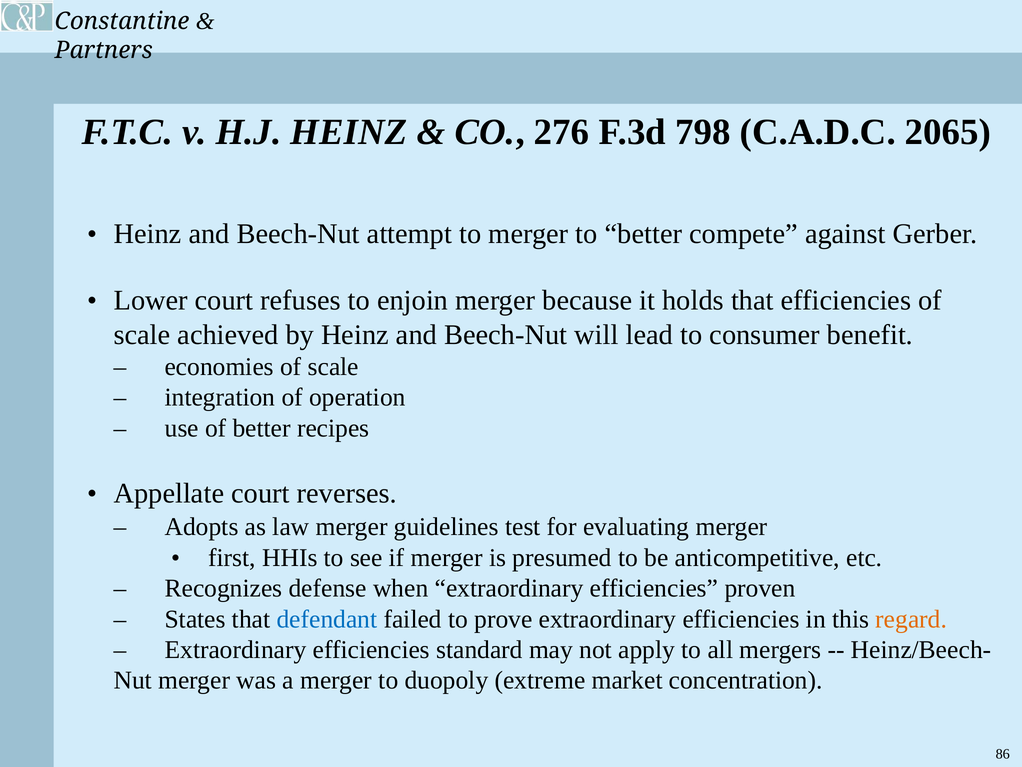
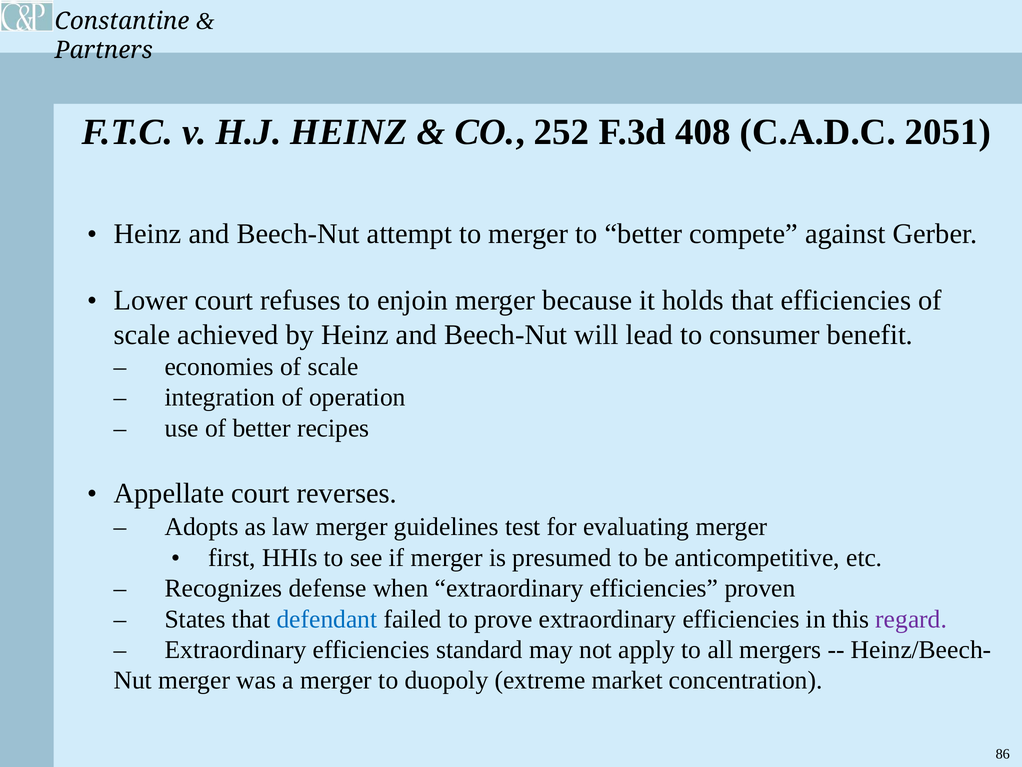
276: 276 -> 252 (562, 132)
798: 798 -> 408 (703, 132)
2065: 2065 -> 2051 (948, 132)
regard colour: orange -> purple (911, 619)
